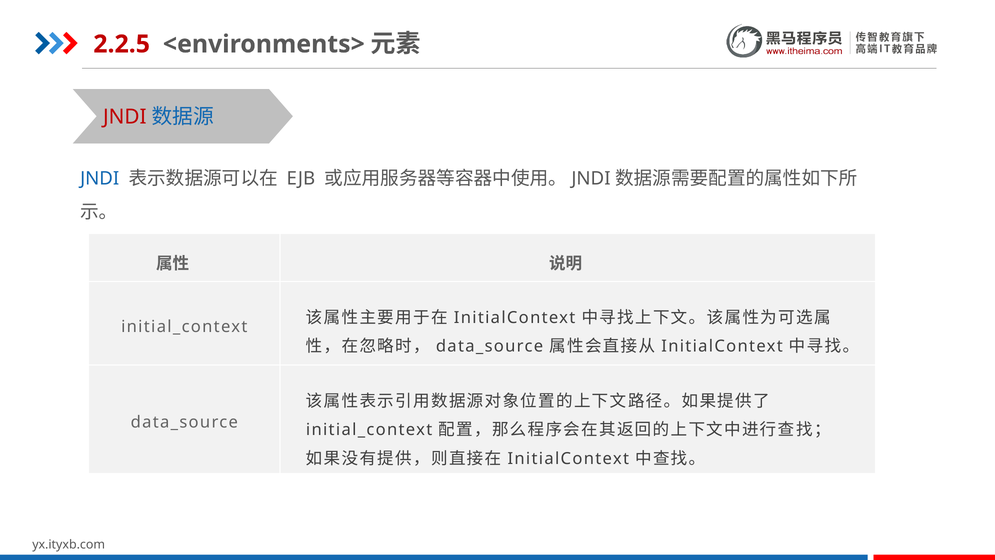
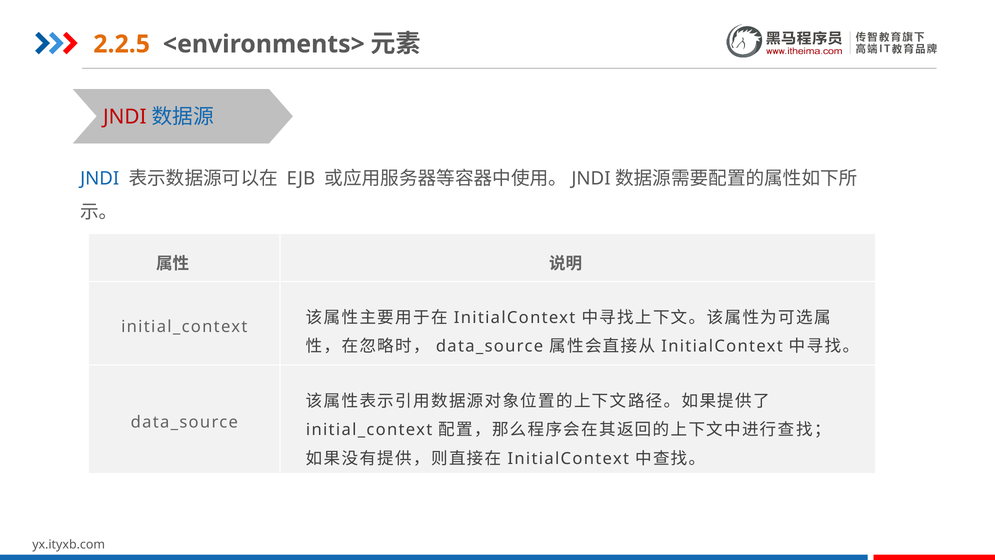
2.2.5 colour: red -> orange (122, 44)
